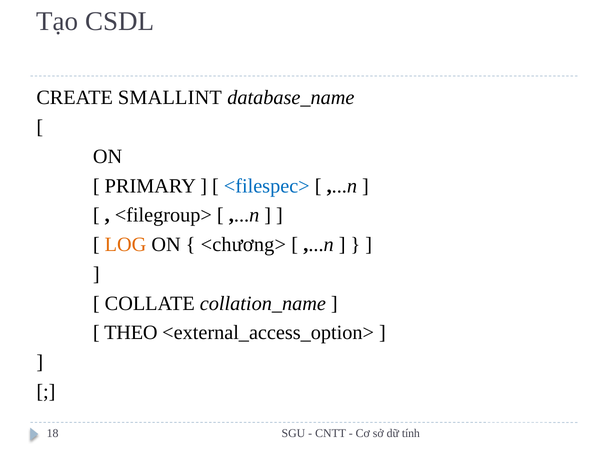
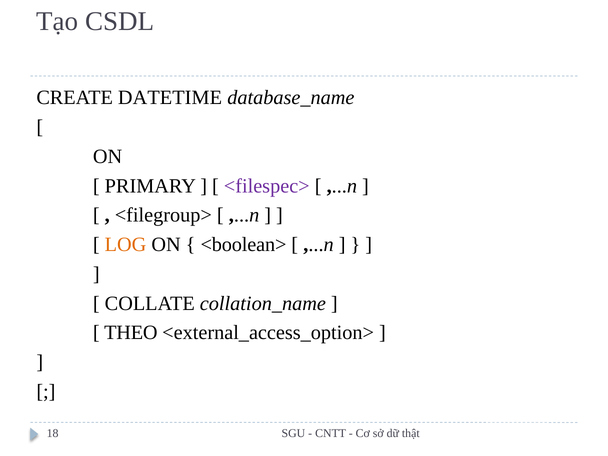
SMALLINT: SMALLINT -> DATETIME (170, 98)
<filespec> colour: blue -> purple (267, 186)
<chương>: <chương> -> <boolean> (243, 245)
tính: tính -> thật (411, 434)
